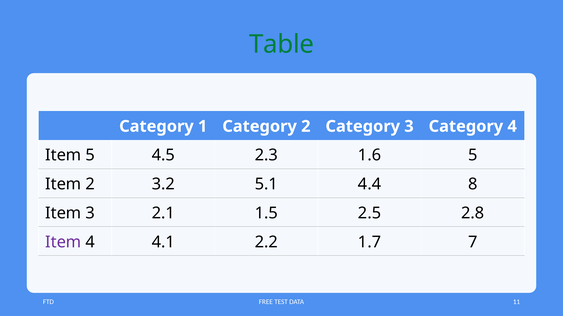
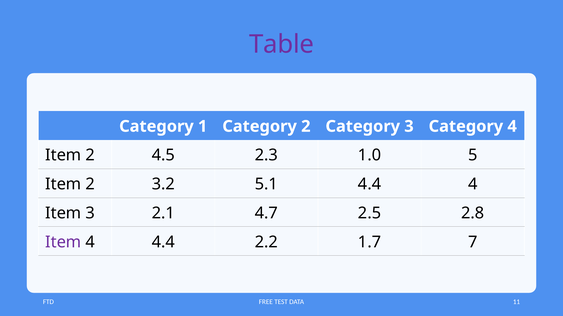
Table colour: green -> purple (282, 44)
5: 5 -> 2 (90, 156)
1.6: 1.6 -> 1.0 (370, 156)
4.4 8: 8 -> 4 (473, 185)
1.5: 1.5 -> 4.7 (266, 213)
4 4.1: 4.1 -> 4.4 (163, 242)
